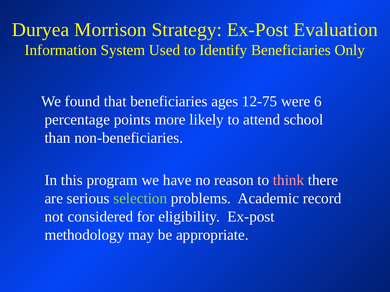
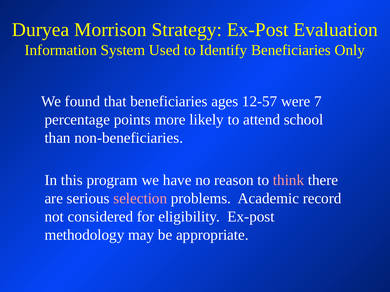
12-75: 12-75 -> 12-57 (260, 102)
6: 6 -> 7 (318, 102)
selection colour: light green -> pink (140, 199)
